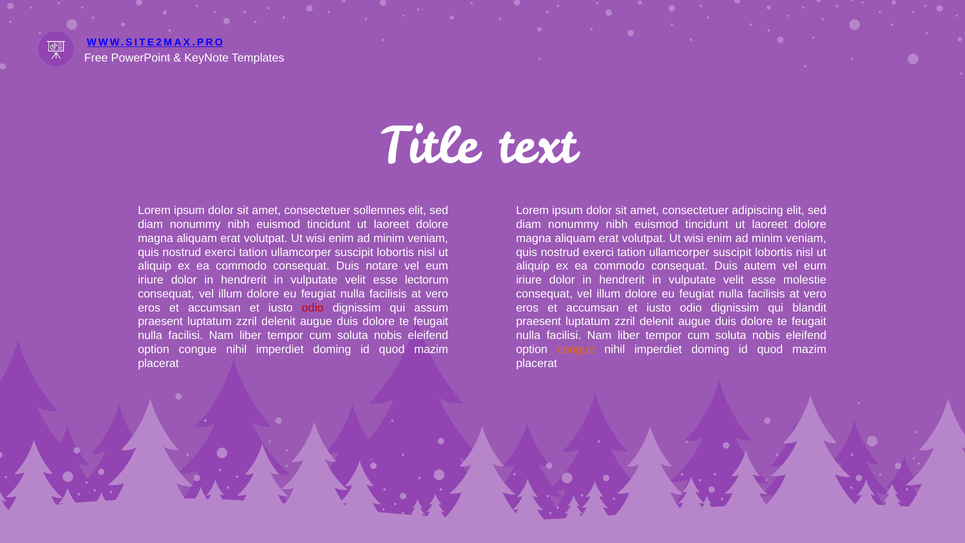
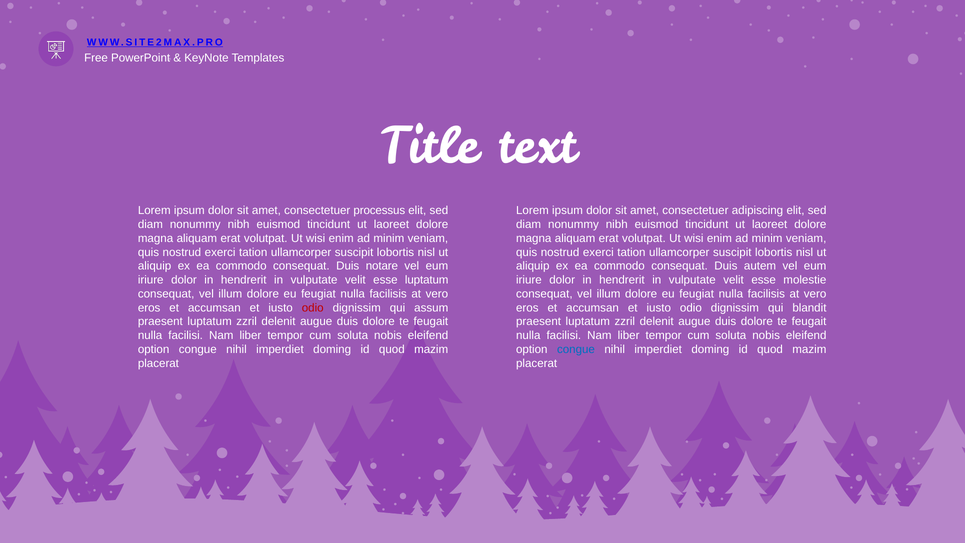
sollemnes: sollemnes -> processus (379, 211)
esse lectorum: lectorum -> luptatum (427, 280)
congue colour: orange -> blue (576, 349)
